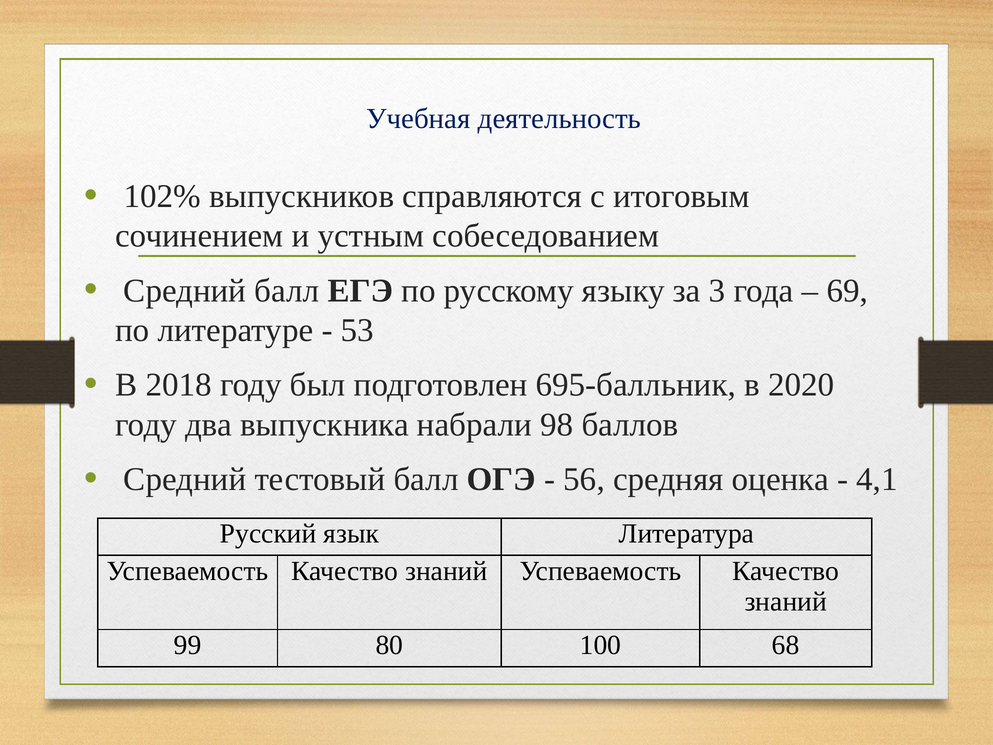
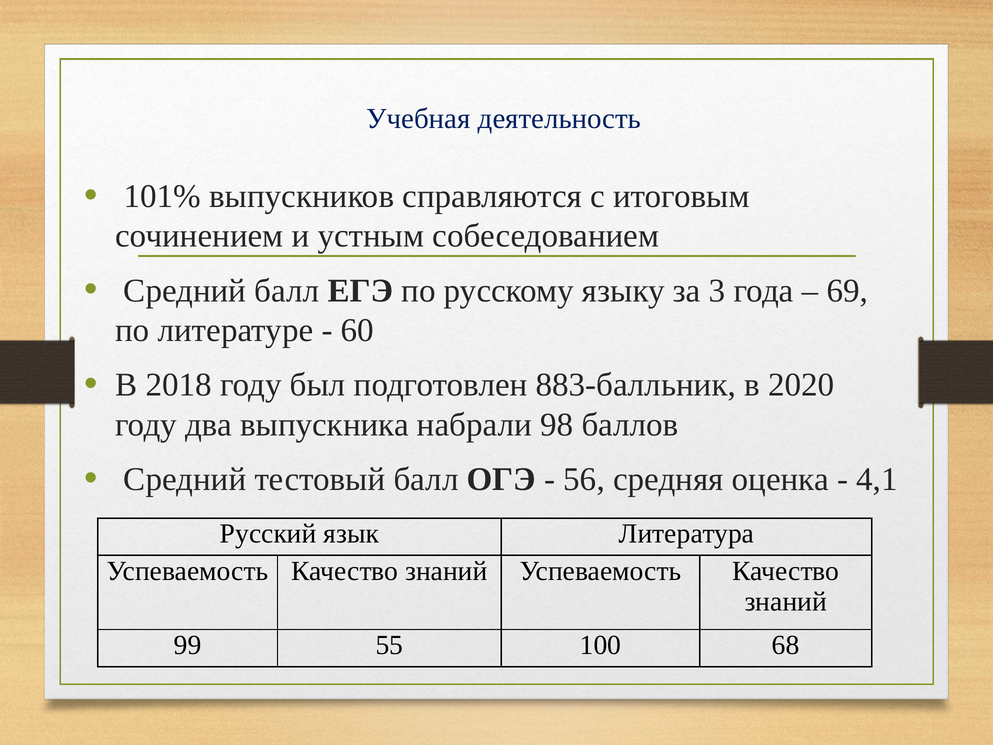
102%: 102% -> 101% (162, 196)
53: 53 -> 60 (357, 330)
695-балльник: 695-балльник -> 883-балльник (636, 385)
80: 80 -> 55 (389, 645)
